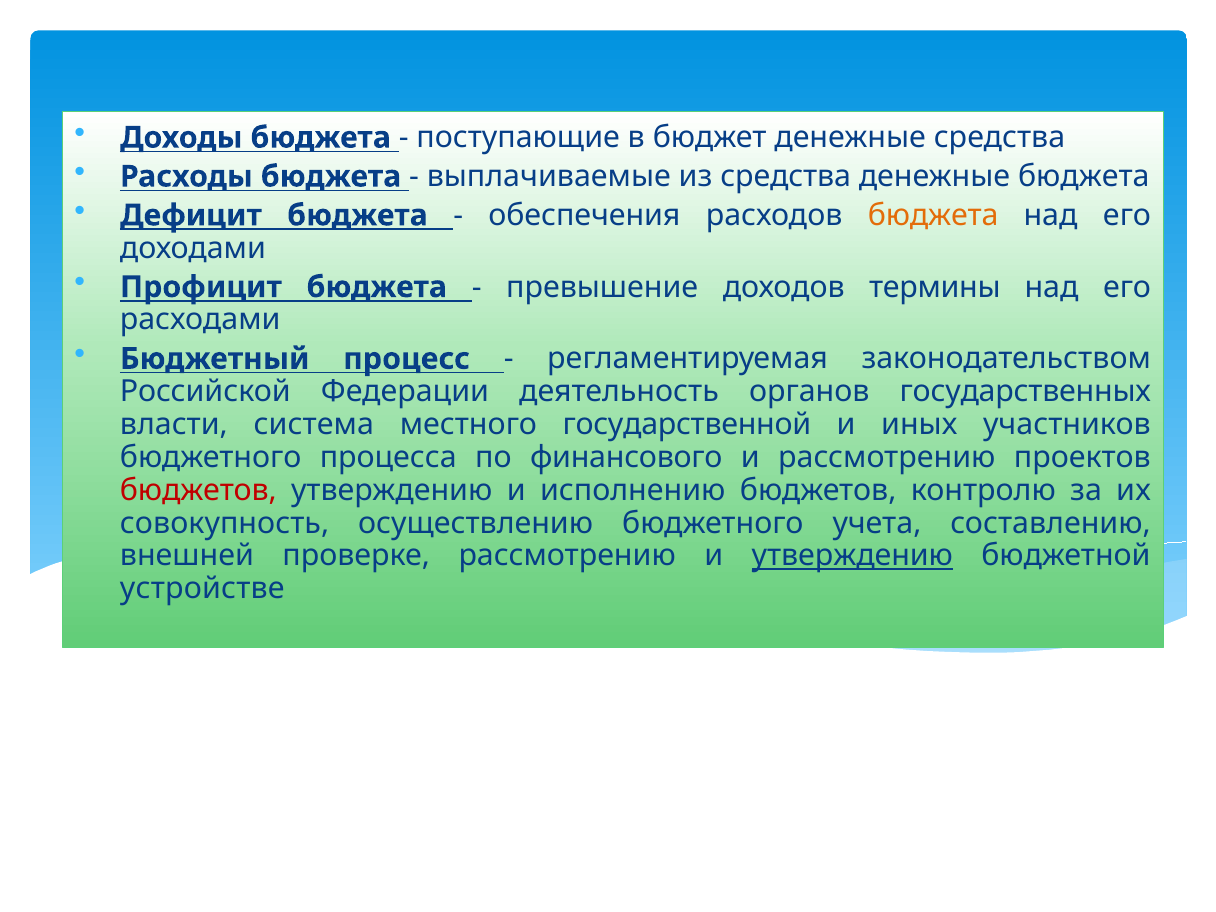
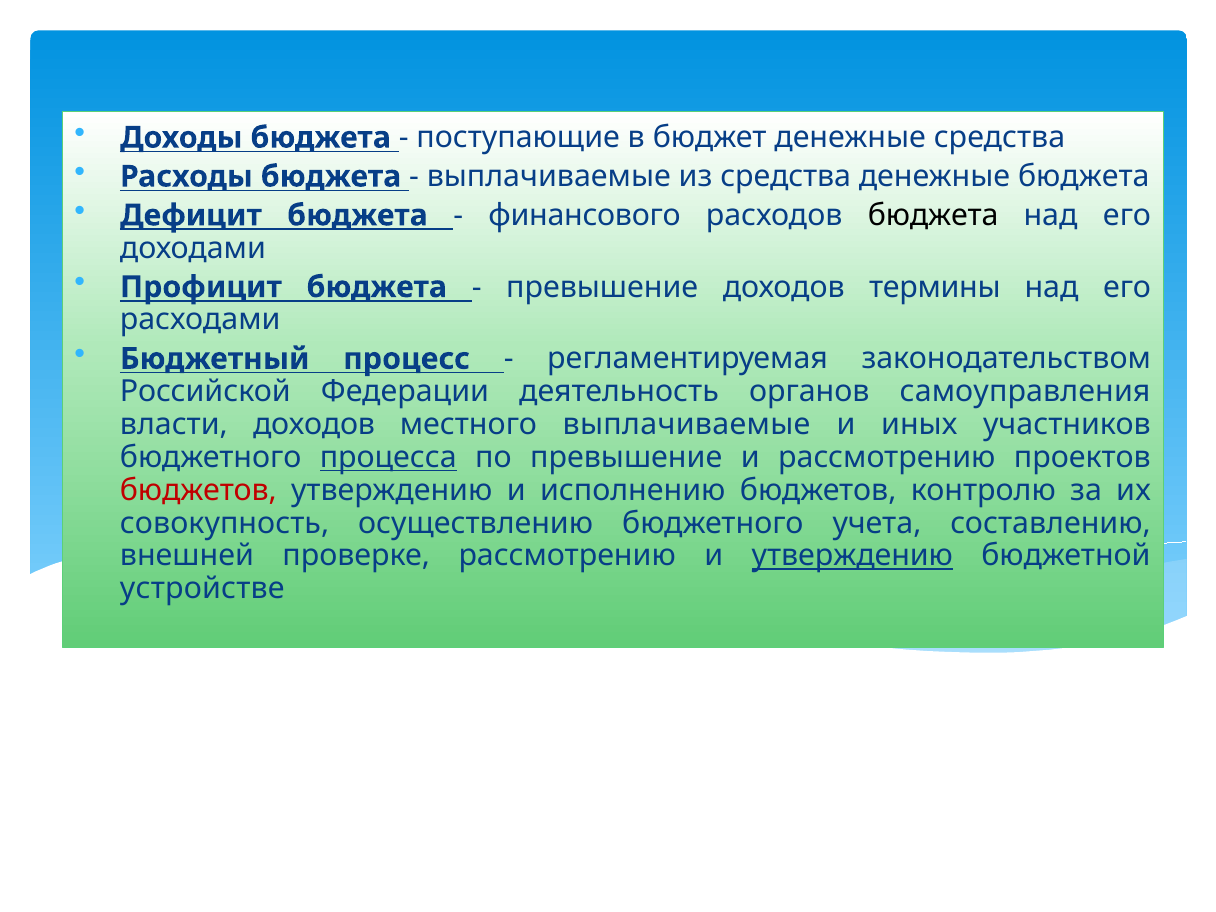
обеспечения: обеспечения -> финансового (585, 215)
бюджета colour: orange -> black (933, 215)
государственных: государственных -> самоуправления (1025, 392)
власти система: система -> доходов (314, 425)
местного государственной: государственной -> выплачиваемые (687, 425)
процесса underline: none -> present (388, 457)
по финансового: финансового -> превышение (626, 457)
